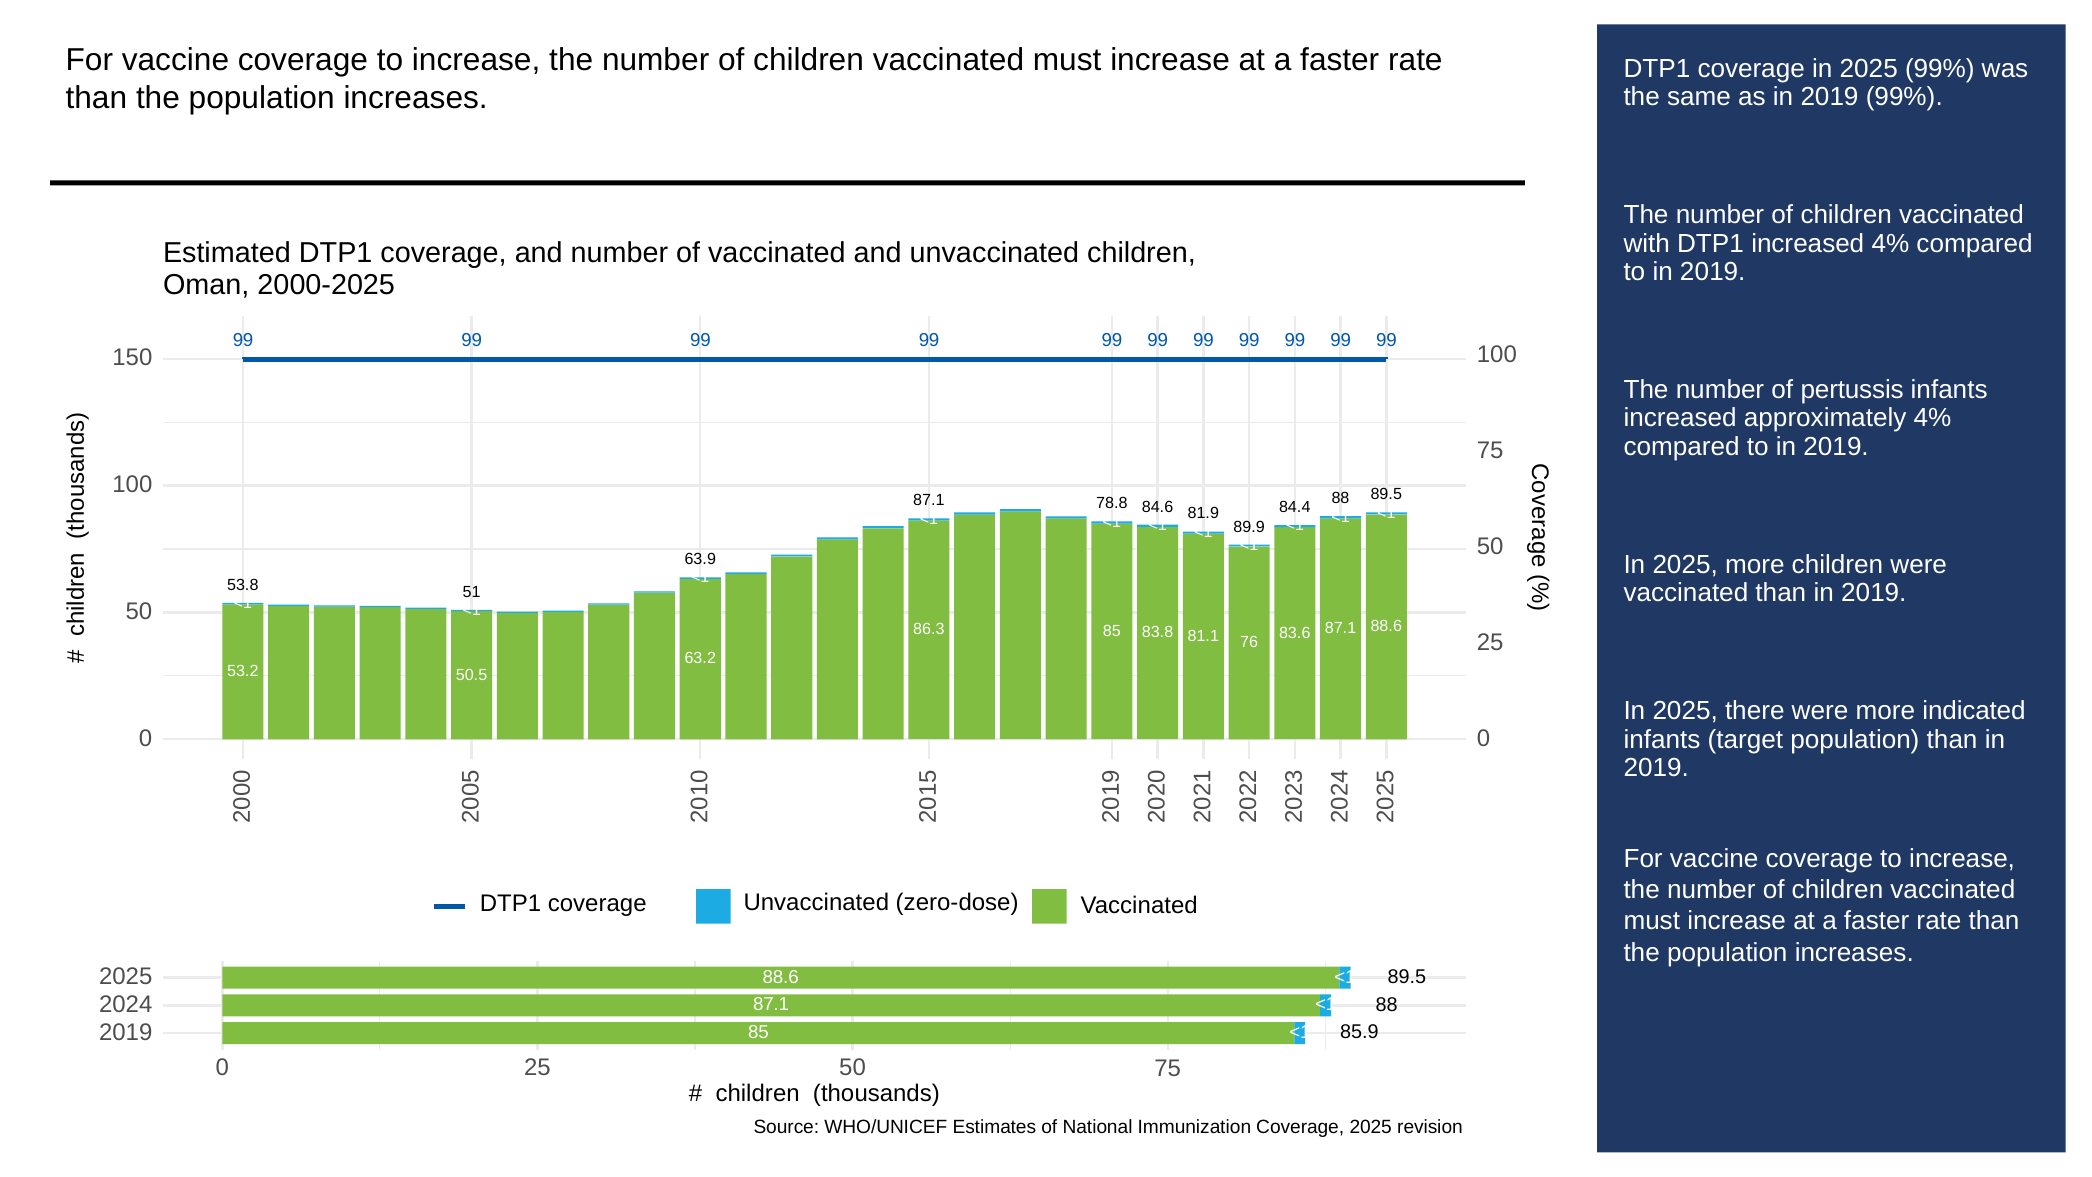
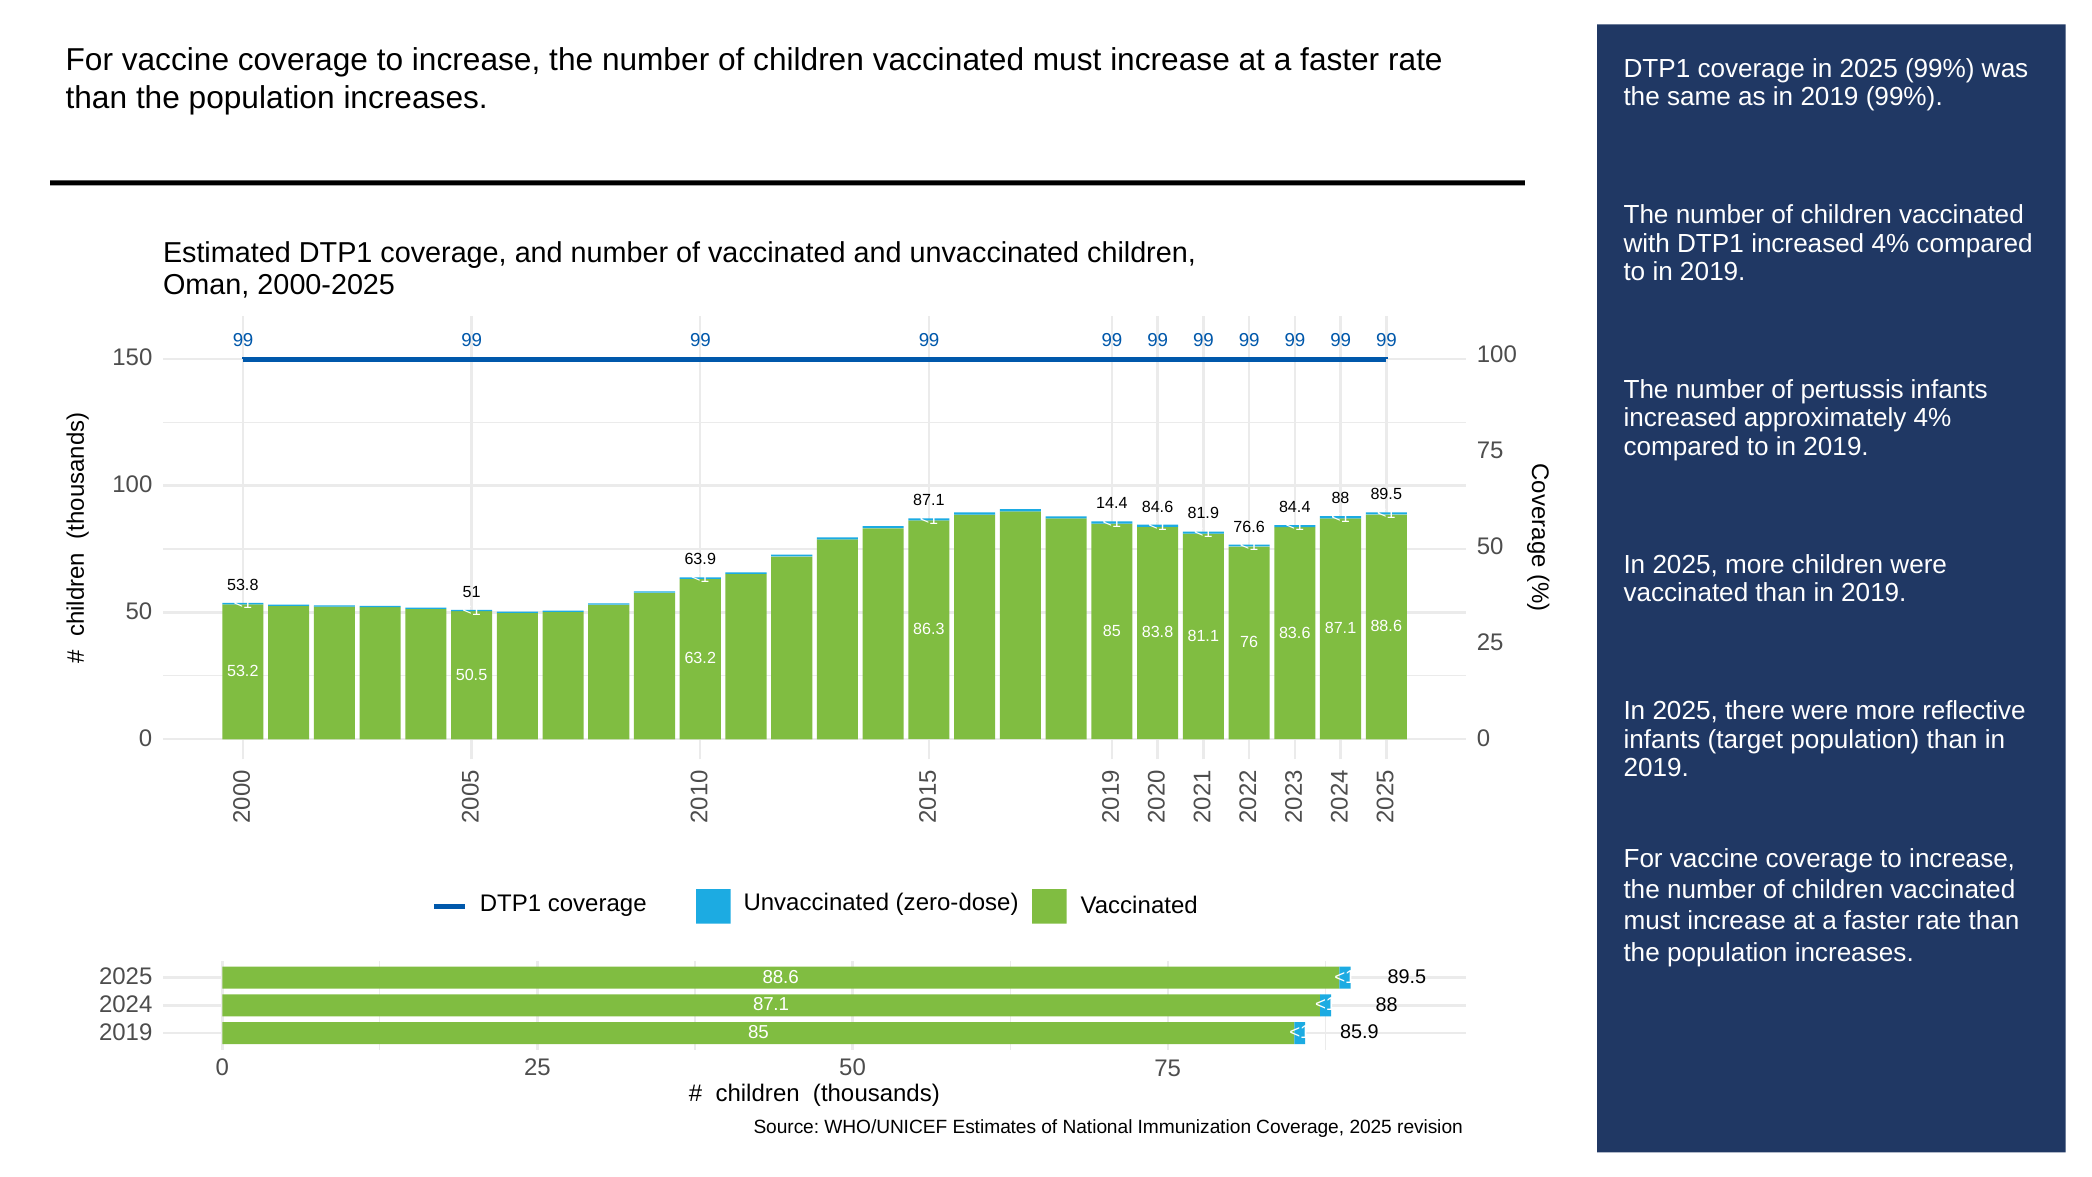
78.8: 78.8 -> 14.4 (1112, 503)
89.9: 89.9 -> 76.6 (1249, 527)
indicated: indicated -> reflective (1974, 711)
